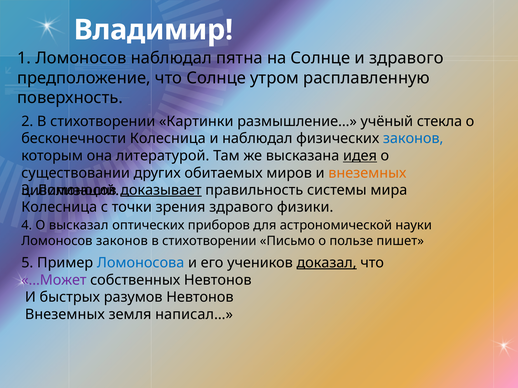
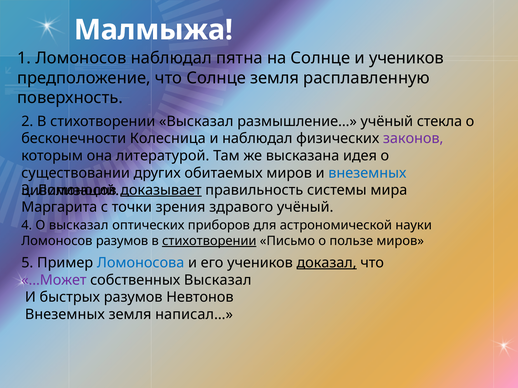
Владимир: Владимир -> Малмыжа (153, 30)
и здравого: здравого -> учеников (406, 58)
Солнце утром: утром -> земля (275, 78)
стихотворении Картинки: Картинки -> Высказал (196, 121)
законов colour: blue -> purple (413, 139)
идея underline: present -> none (360, 156)
внеземных colour: orange -> blue (367, 173)
Колесница: Колесница -> Маргарита (59, 208)
здравого физики: физики -> учёный (305, 208)
Ломоносов законов: законов -> разумов (122, 241)
стихотворении underline: none -> present (209, 241)
пользе пишет: пишет -> миров (400, 241)
собственных Невтонов: Невтонов -> Высказал (218, 280)
